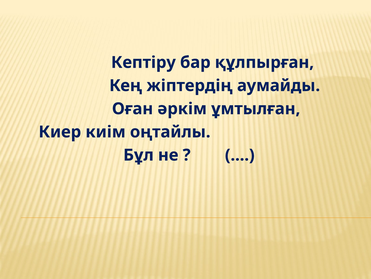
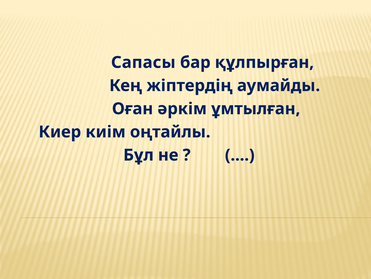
Кептіру: Кептіру -> Сапасы (143, 62)
